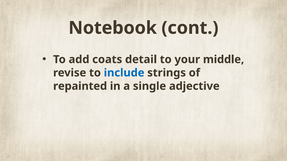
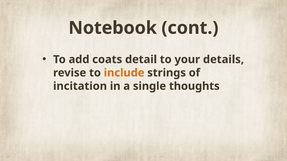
middle: middle -> details (223, 60)
include colour: blue -> orange (124, 73)
repainted: repainted -> incitation (80, 86)
adjective: adjective -> thoughts (194, 86)
